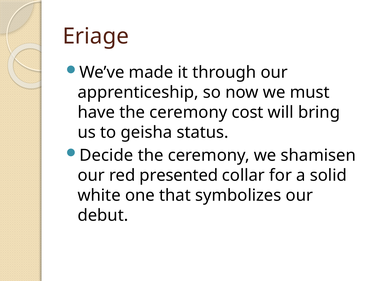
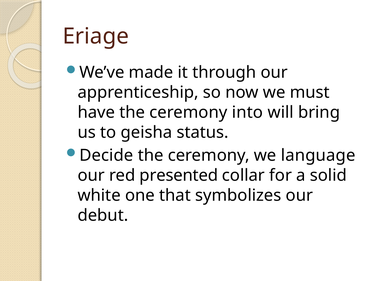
cost: cost -> into (247, 112)
shamisen: shamisen -> language (318, 156)
